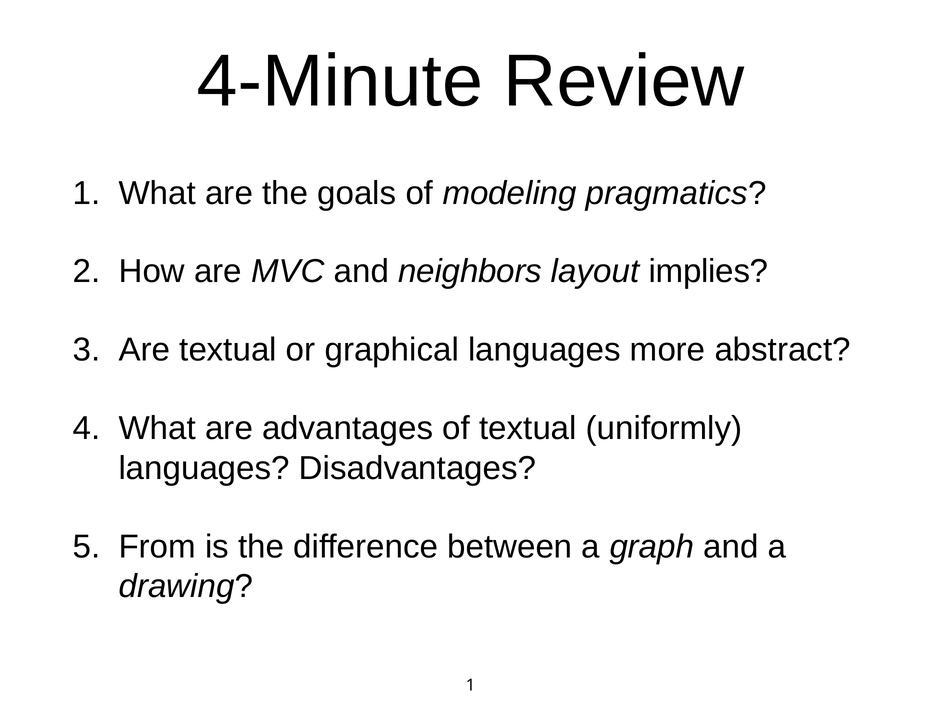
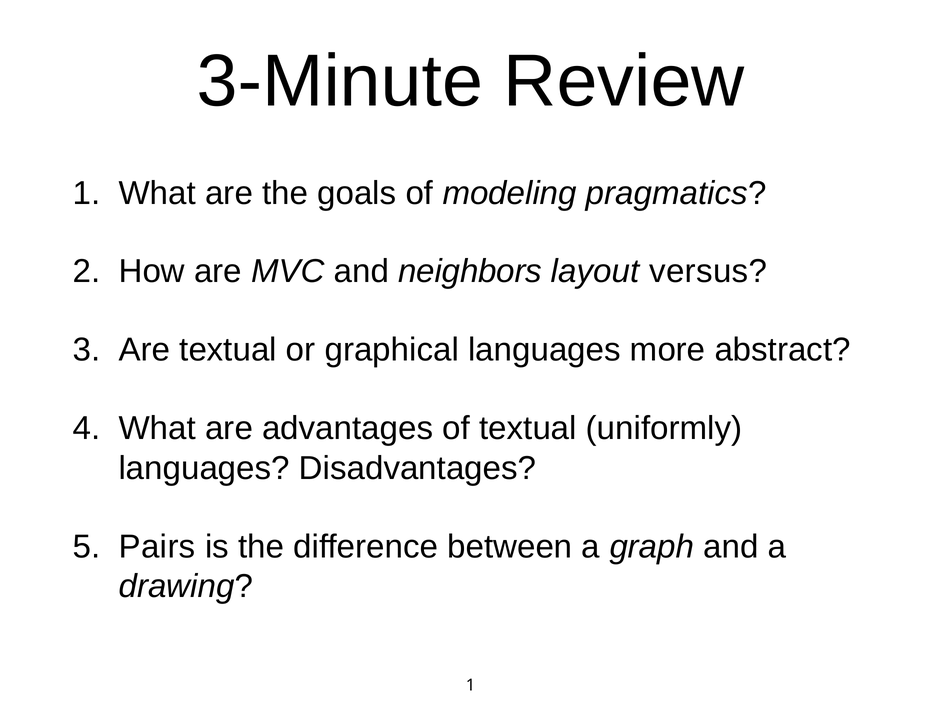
4-Minute: 4-Minute -> 3-Minute (340, 81)
implies: implies -> versus (708, 271)
From: From -> Pairs (157, 546)
